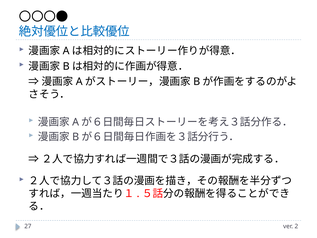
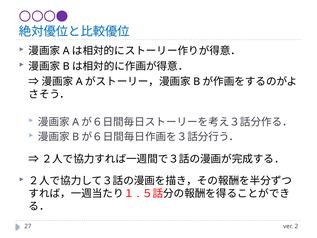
〇〇〇● colour: black -> purple (44, 17)
